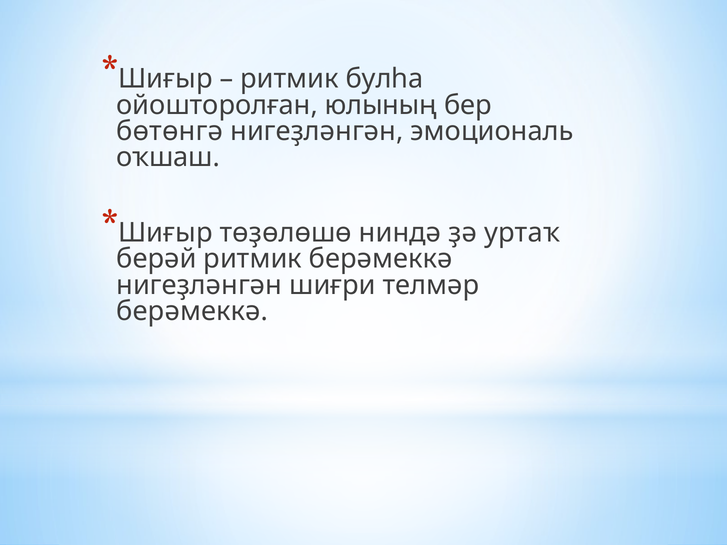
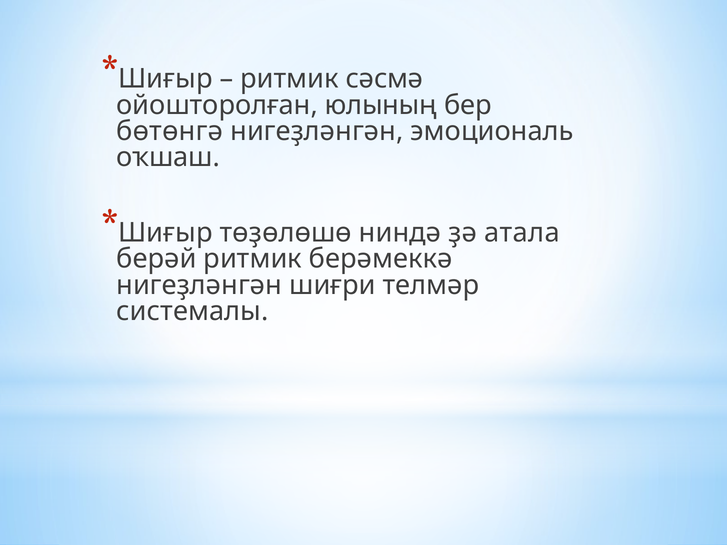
булһа: булһа -> сәсмә (385, 79)
уртаҡ: уртаҡ -> атала (522, 233)
берәмеккә: берәмеккә -> системалы (192, 311)
